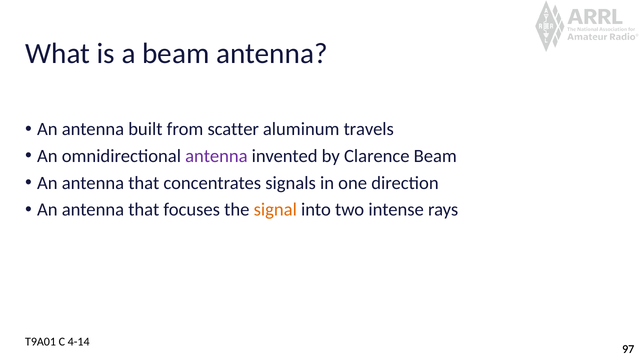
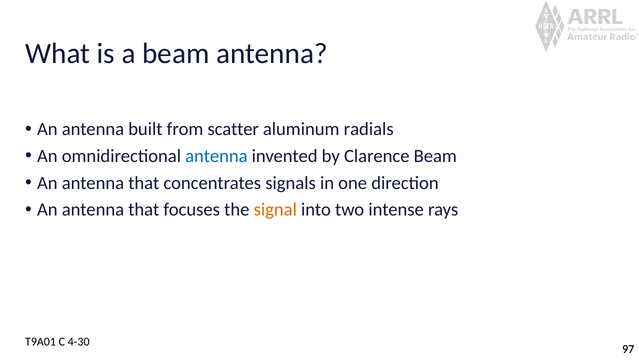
travels: travels -> radials (369, 129)
antenna colour: purple -> blue (216, 156)
4-14: 4-14 -> 4-30 (79, 341)
